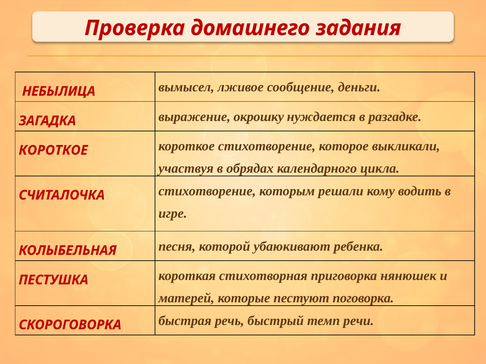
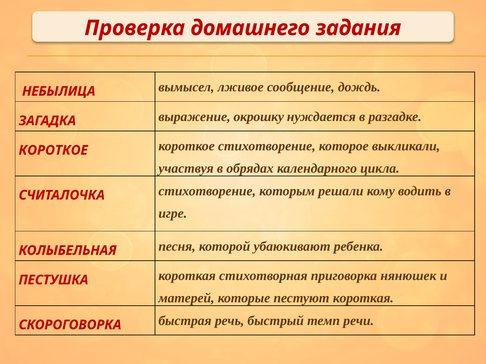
деньги: деньги -> дождь (359, 87)
пестуют поговорка: поговорка -> короткая (363, 299)
